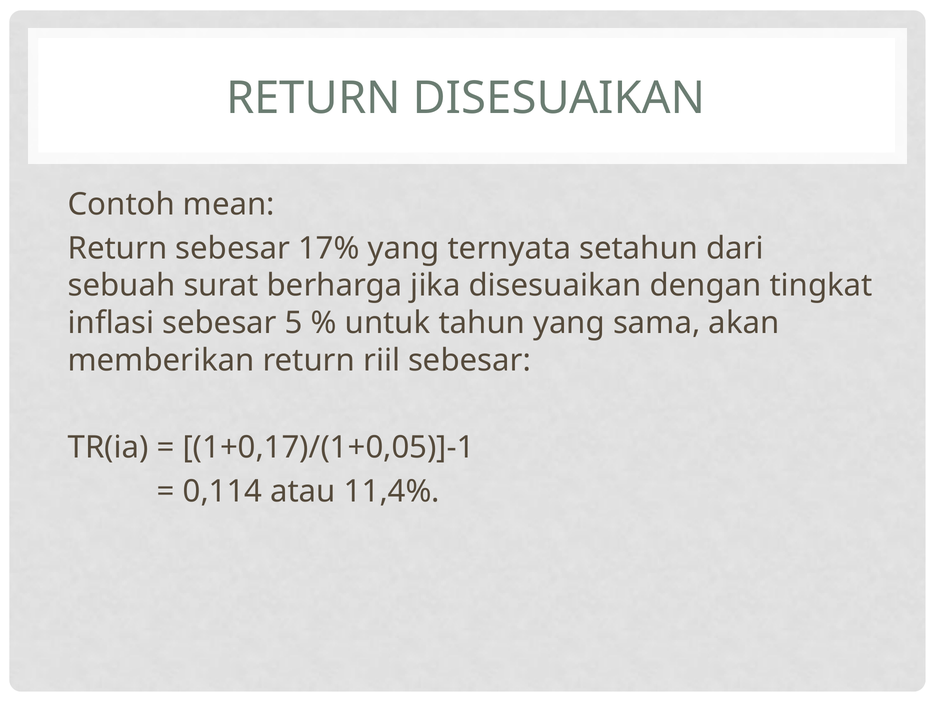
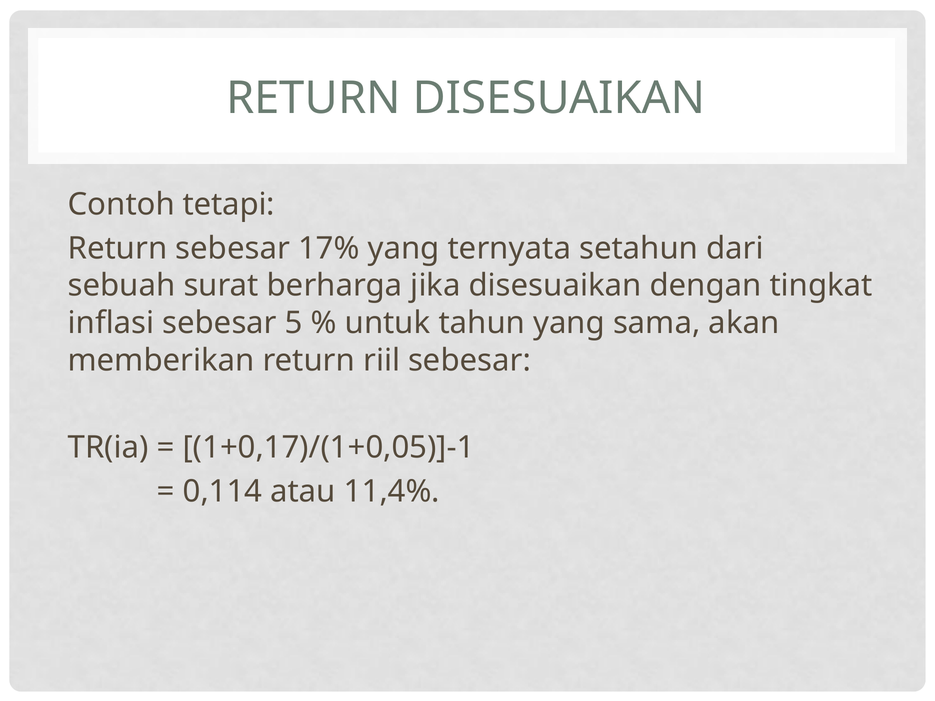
mean: mean -> tetapi (229, 205)
